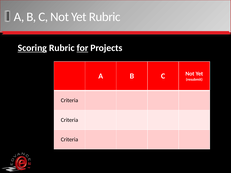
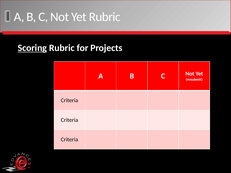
for underline: present -> none (83, 48)
